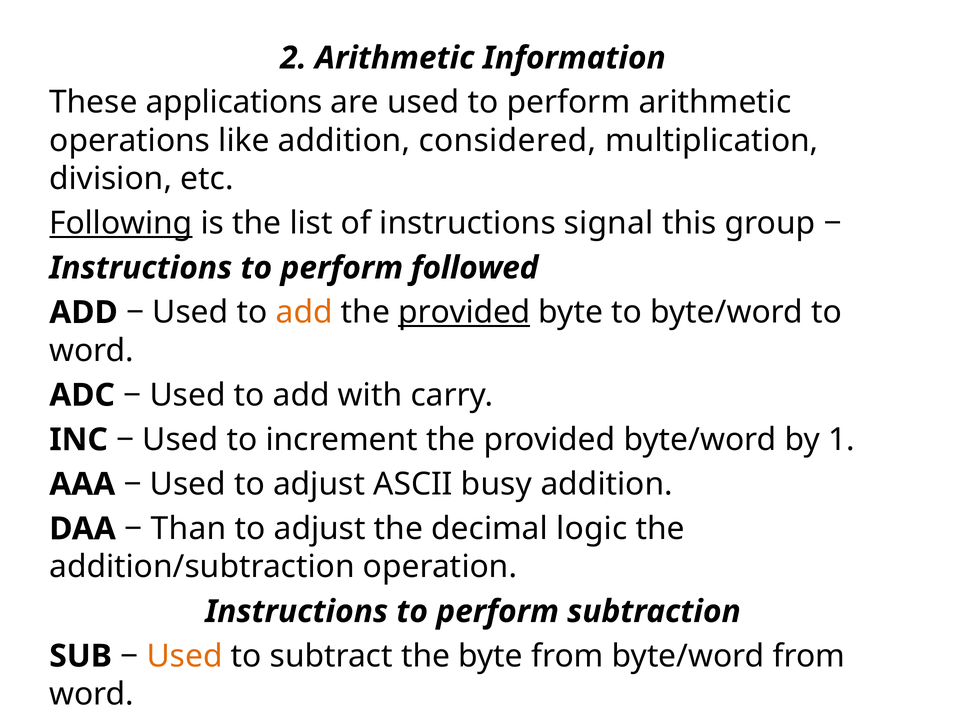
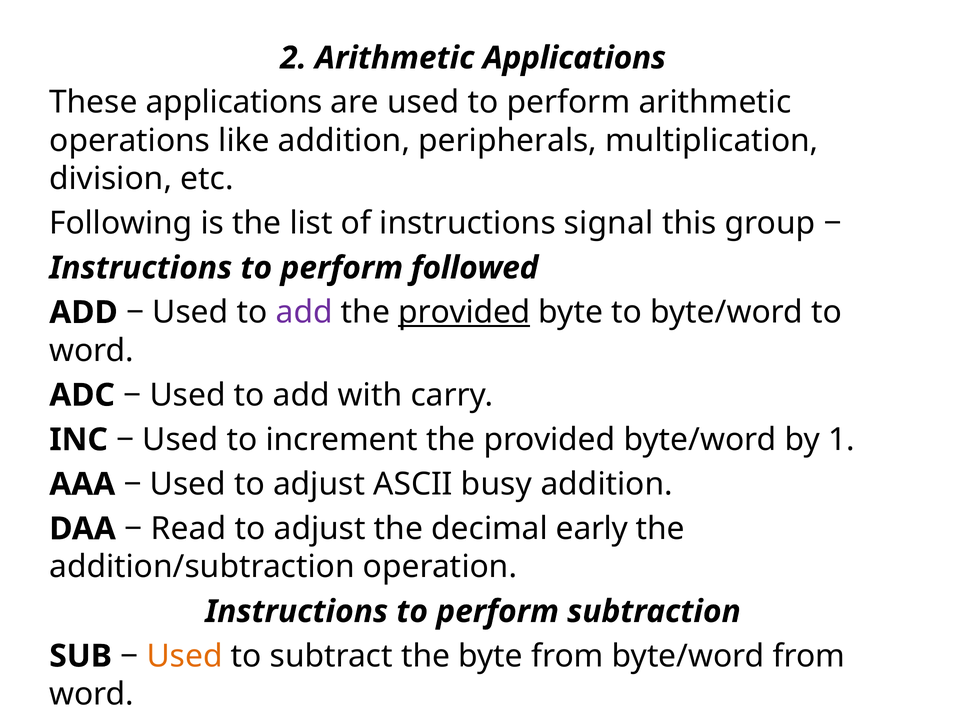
Arithmetic Information: Information -> Applications (574, 58)
considered: considered -> peripherals (508, 141)
Following underline: present -> none (121, 223)
add colour: orange -> purple (304, 312)
Than: Than -> Read (188, 528)
logic: logic -> early (592, 528)
